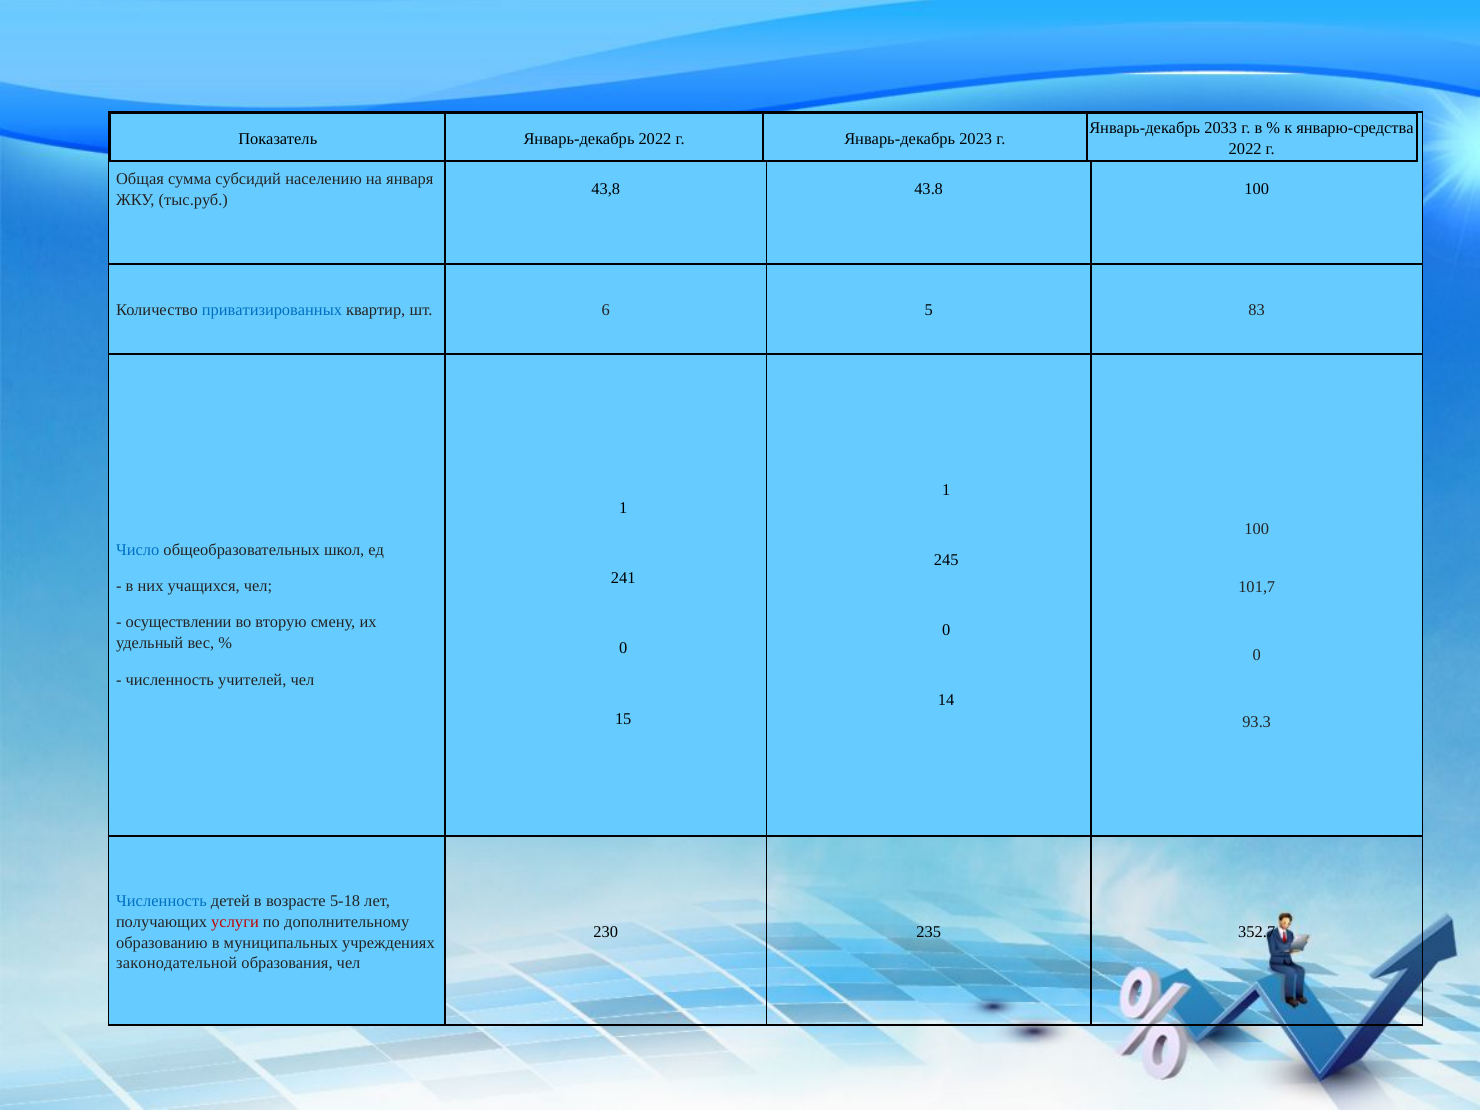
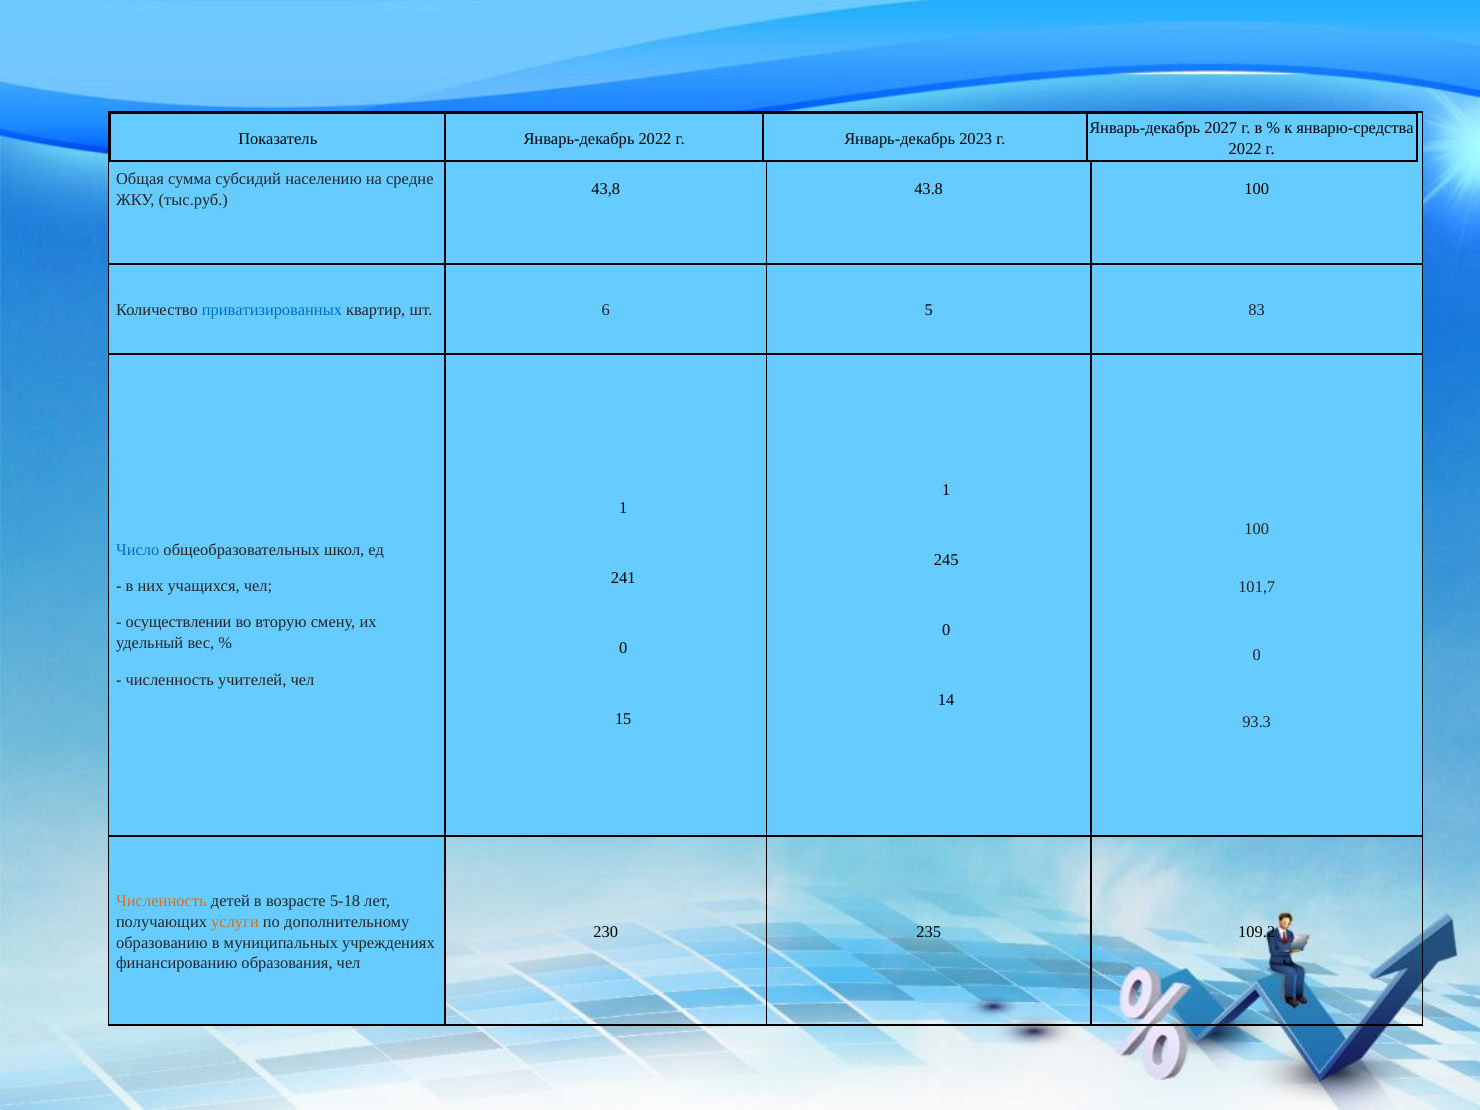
2033: 2033 -> 2027 (1221, 128)
января: января -> средне (410, 179)
Численность colour: blue -> orange (161, 901)
услуги colour: red -> orange (235, 922)
352.7: 352.7 -> 109.2 (1257, 932)
законодательной: законодательной -> финансированию (177, 964)
